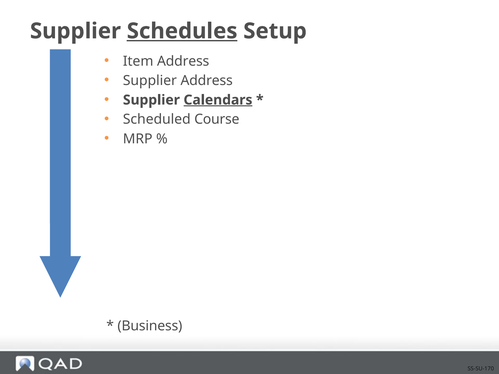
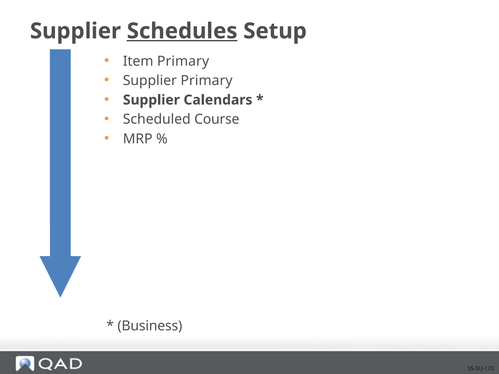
Item Address: Address -> Primary (183, 61)
Supplier Address: Address -> Primary (207, 81)
Calendars underline: present -> none (218, 100)
